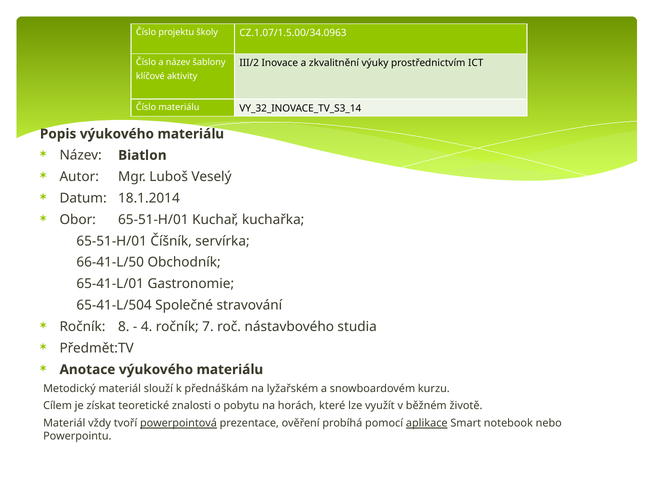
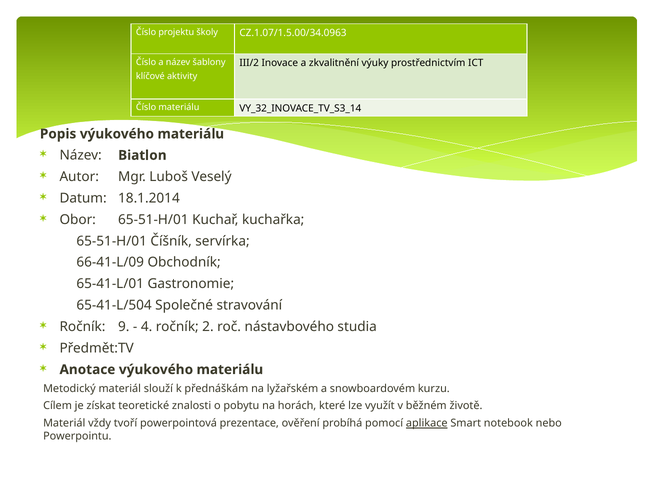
66-41-L/50: 66-41-L/50 -> 66-41-L/09 (110, 262)
8: 8 -> 9 (124, 327)
7: 7 -> 2 (208, 327)
powerpointová underline: present -> none (178, 423)
